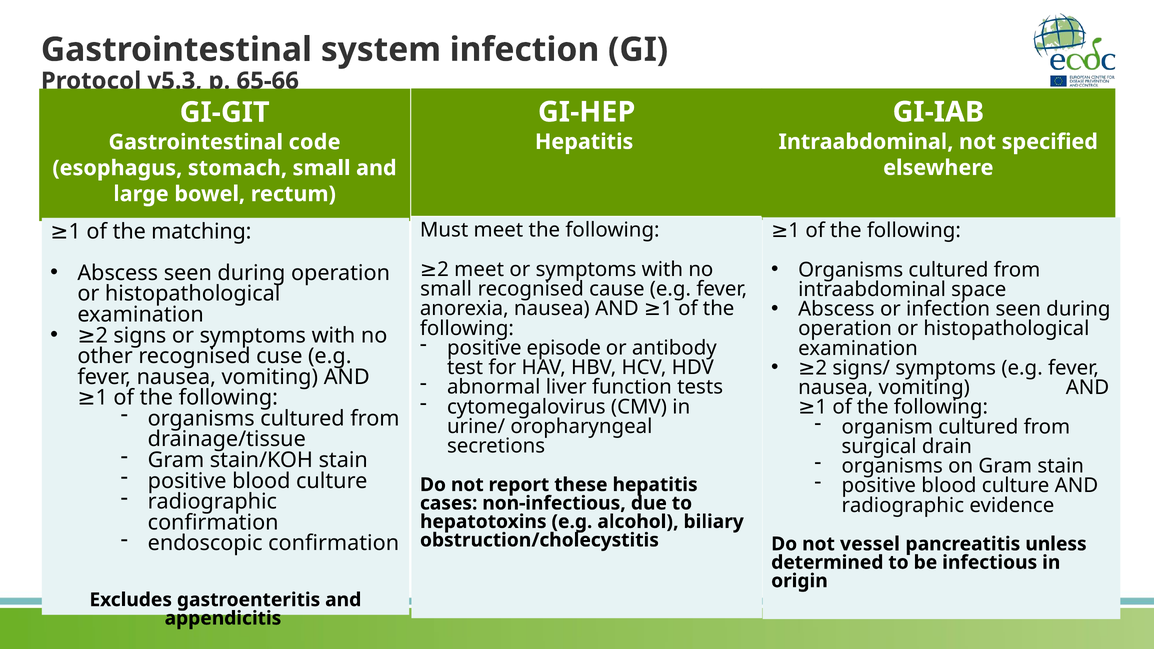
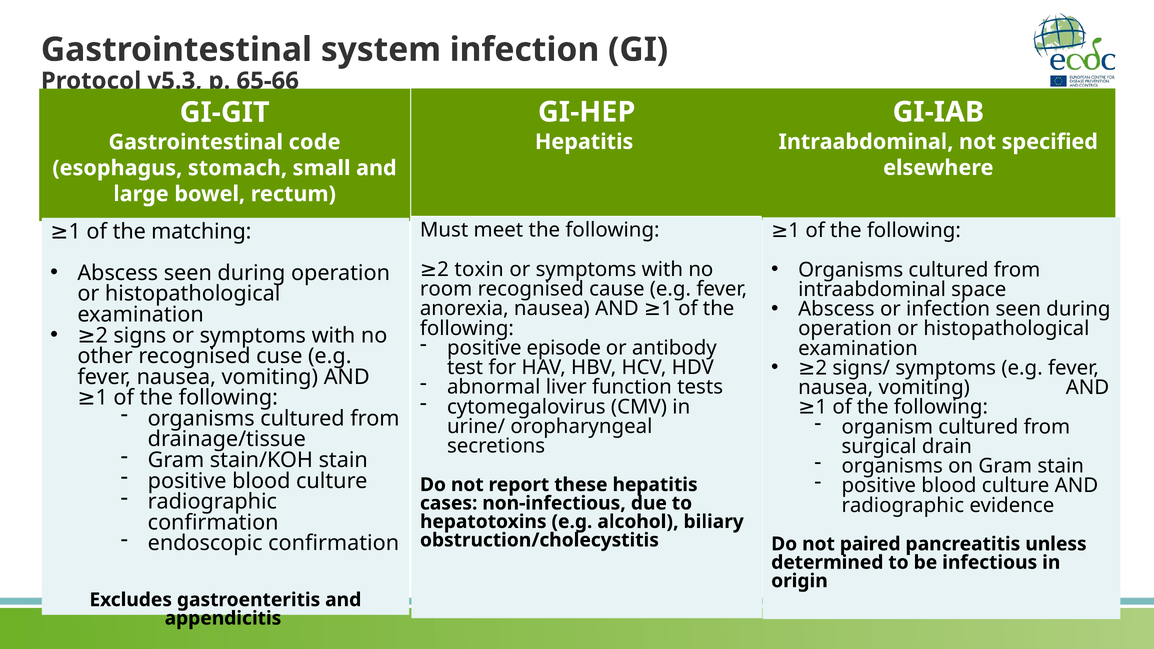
meet: meet -> toxin (479, 269)
small: small -> room (446, 289)
vessel: vessel -> paired (870, 544)
